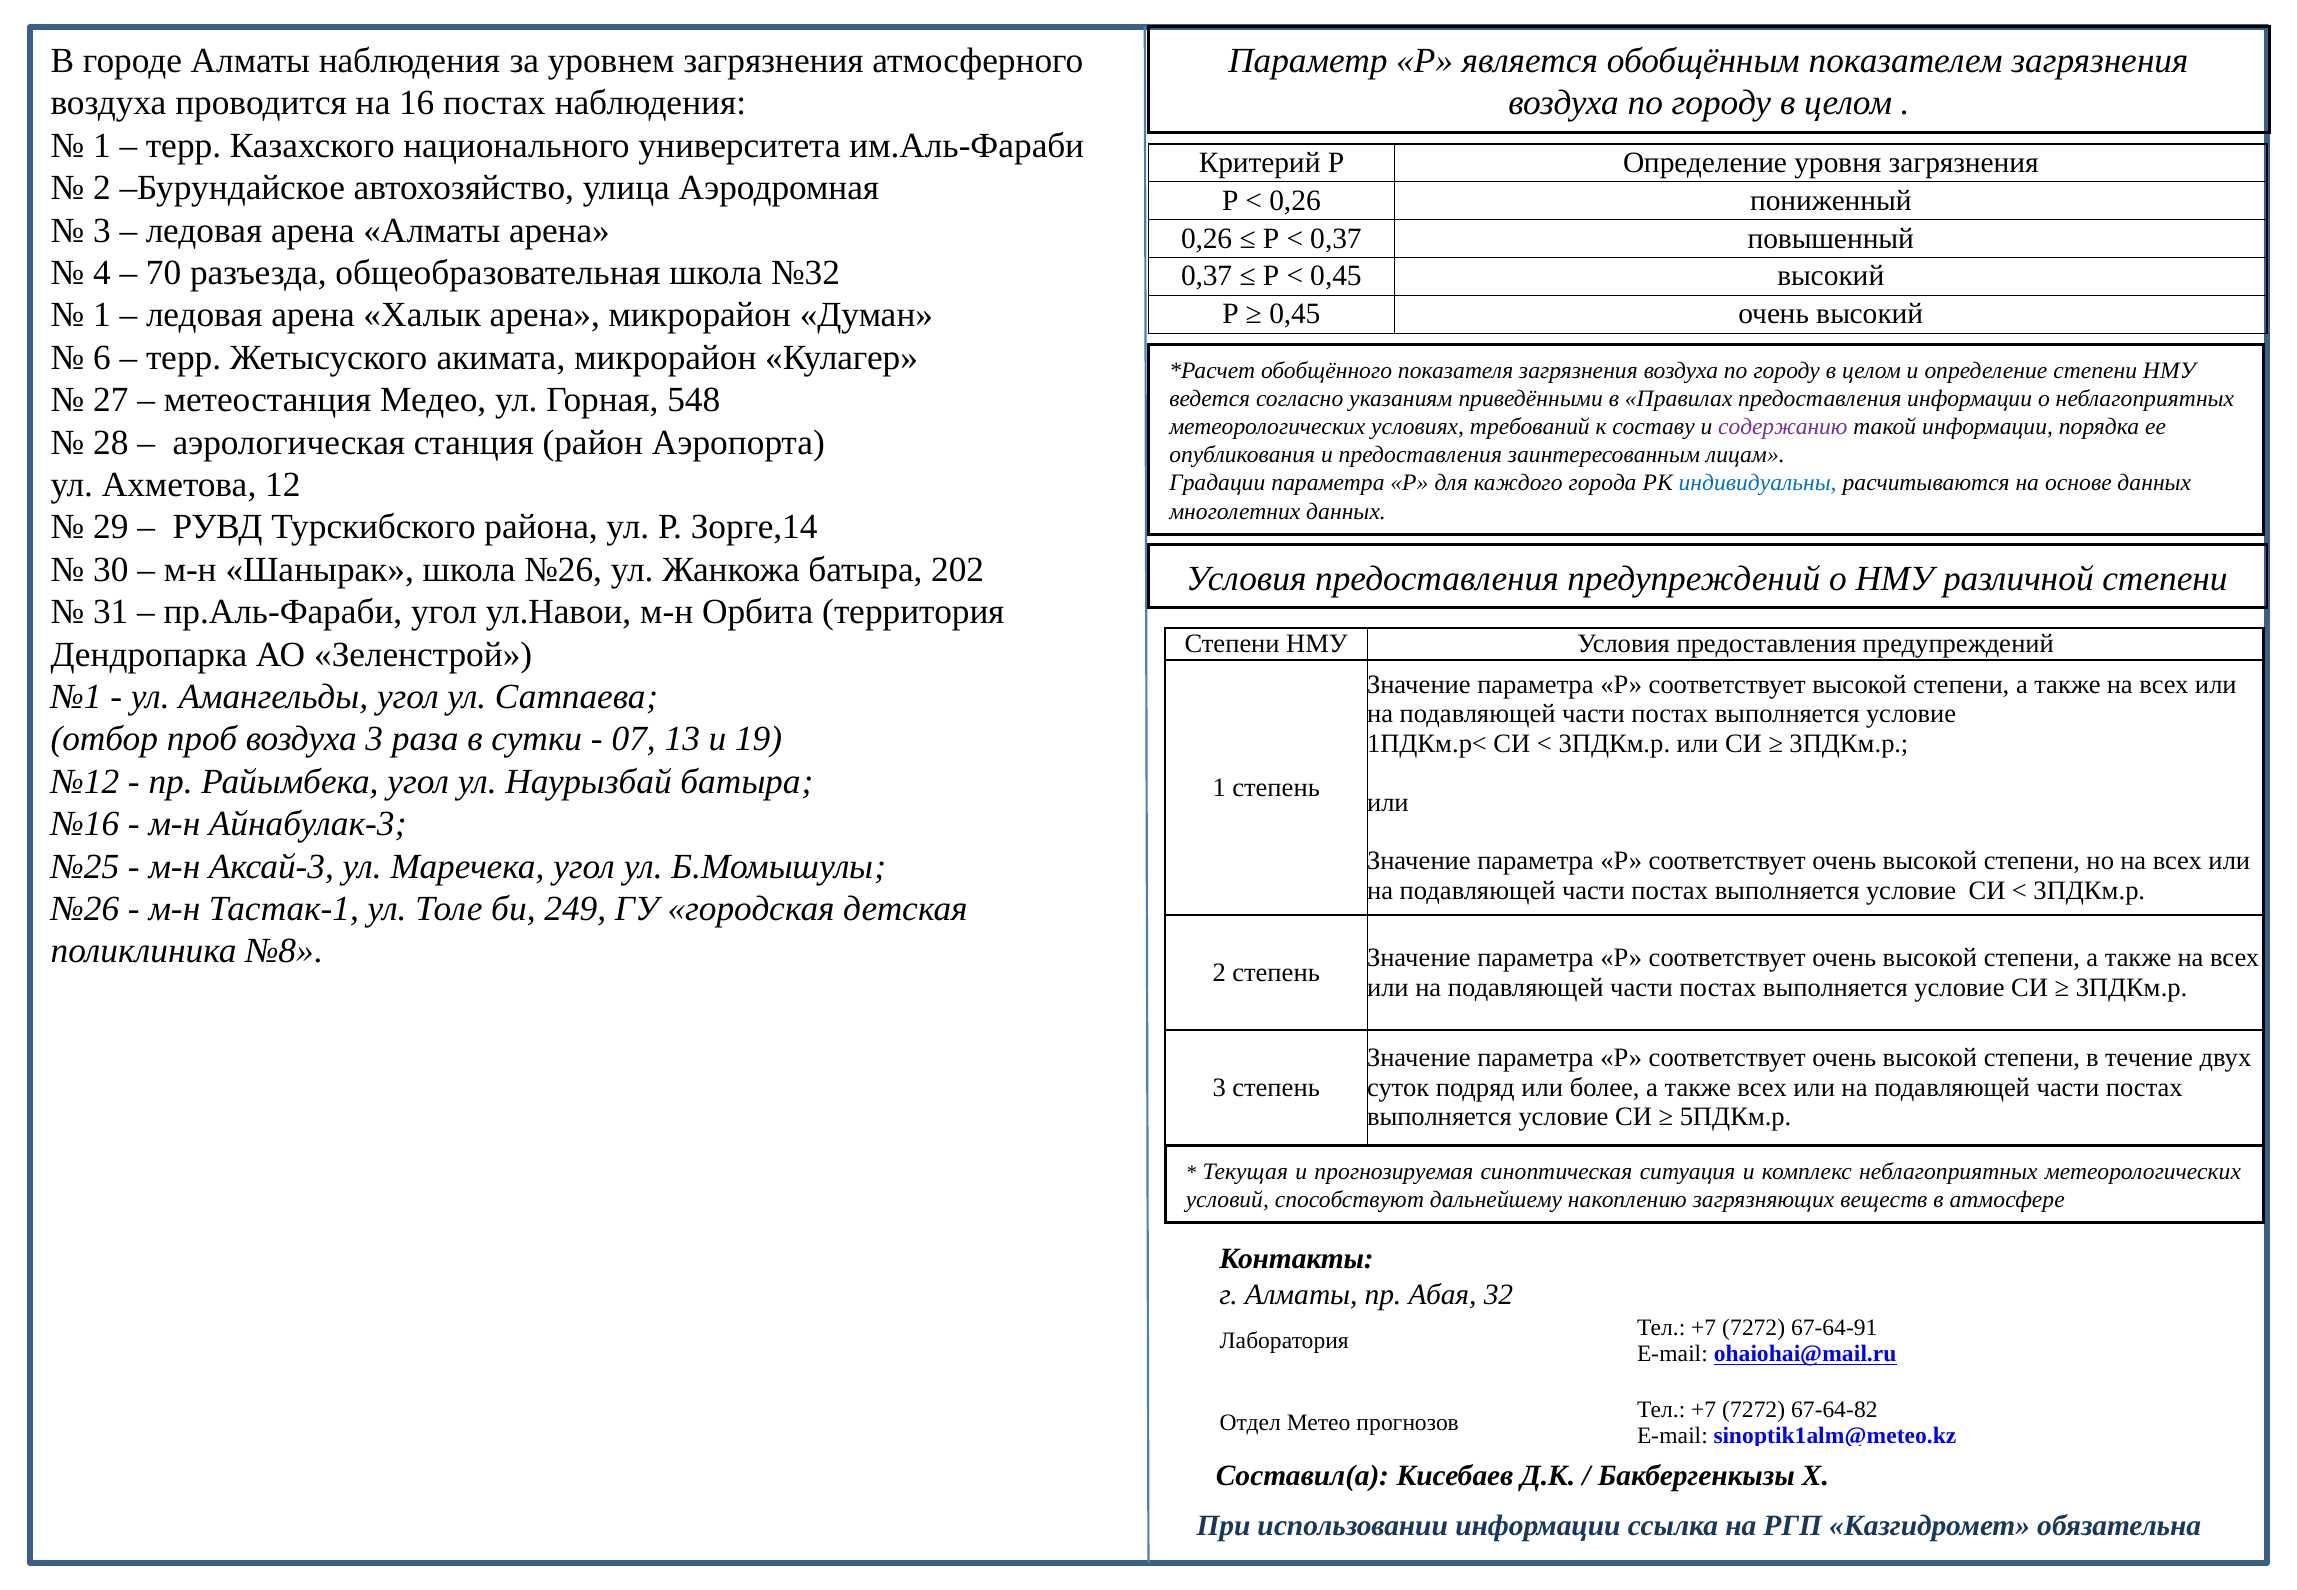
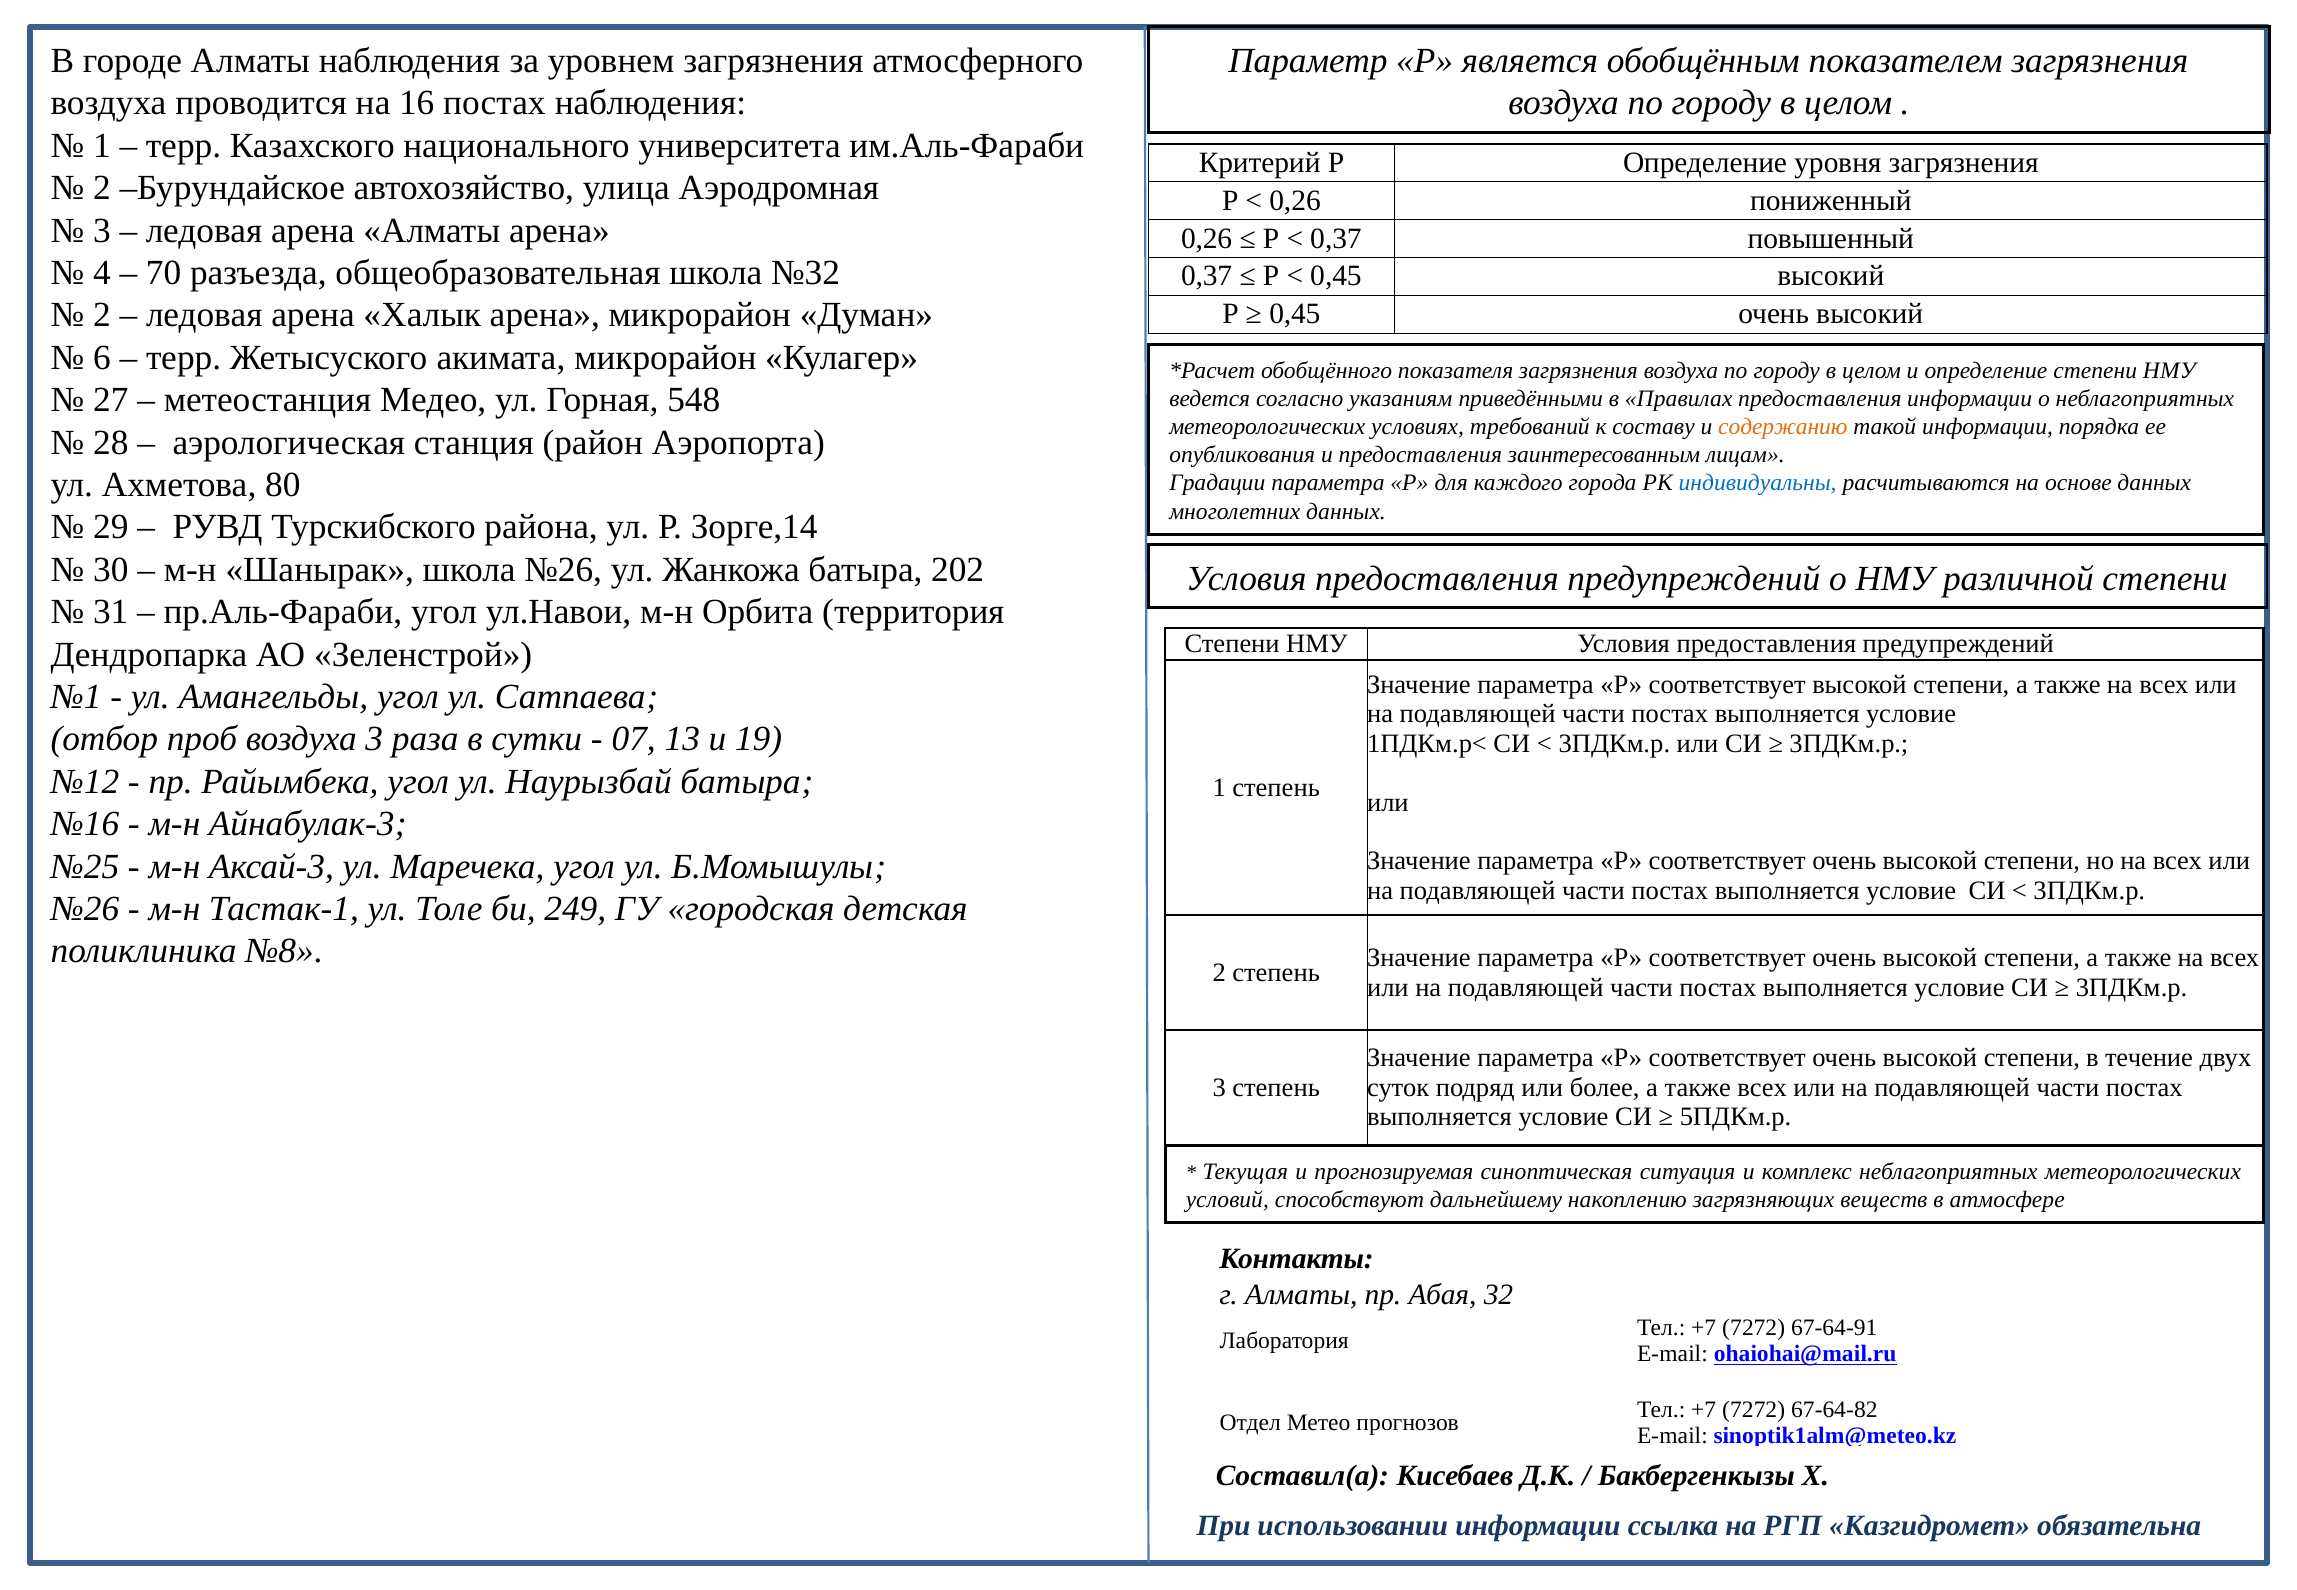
1: 1 -> 2 (102, 315)
содержанию colour: purple -> orange (1783, 427)
12: 12 -> 80 (283, 485)
